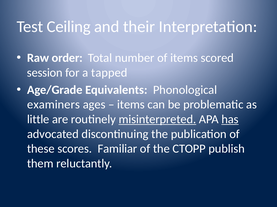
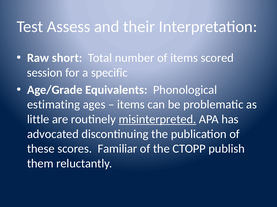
Ceiling: Ceiling -> Assess (69, 27)
order: order -> short (67, 58)
tapped: tapped -> specific (109, 73)
examiners: examiners -> estimating (54, 105)
has underline: present -> none (230, 120)
